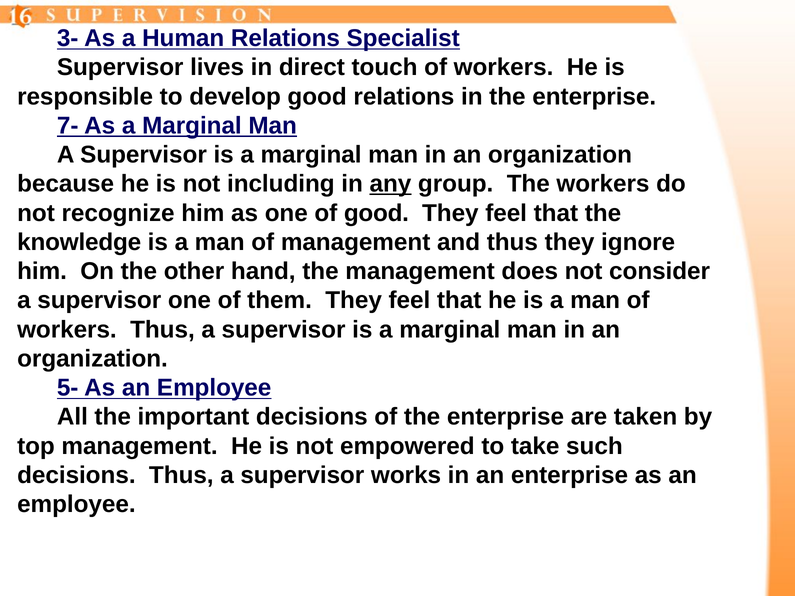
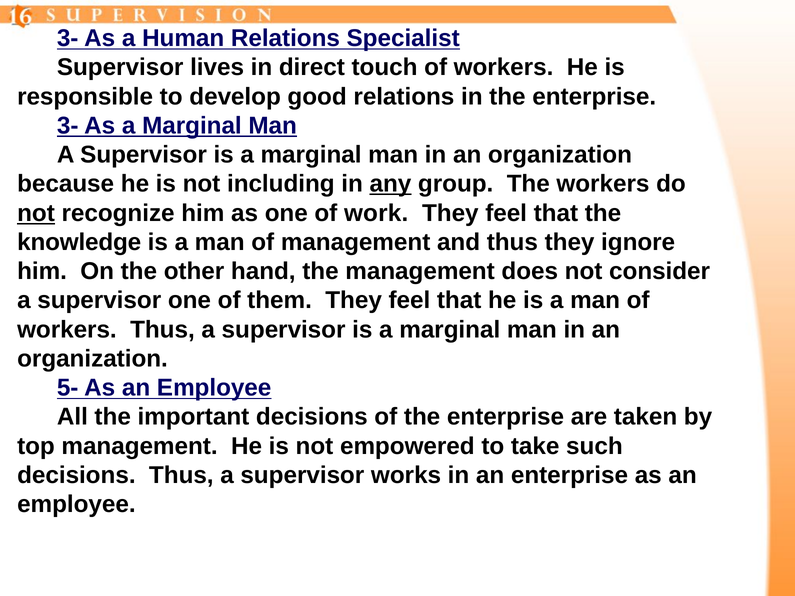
7-: 7- -> 3- (68, 126)
not underline: none -> present (36, 213)
of good: good -> work (376, 213)
